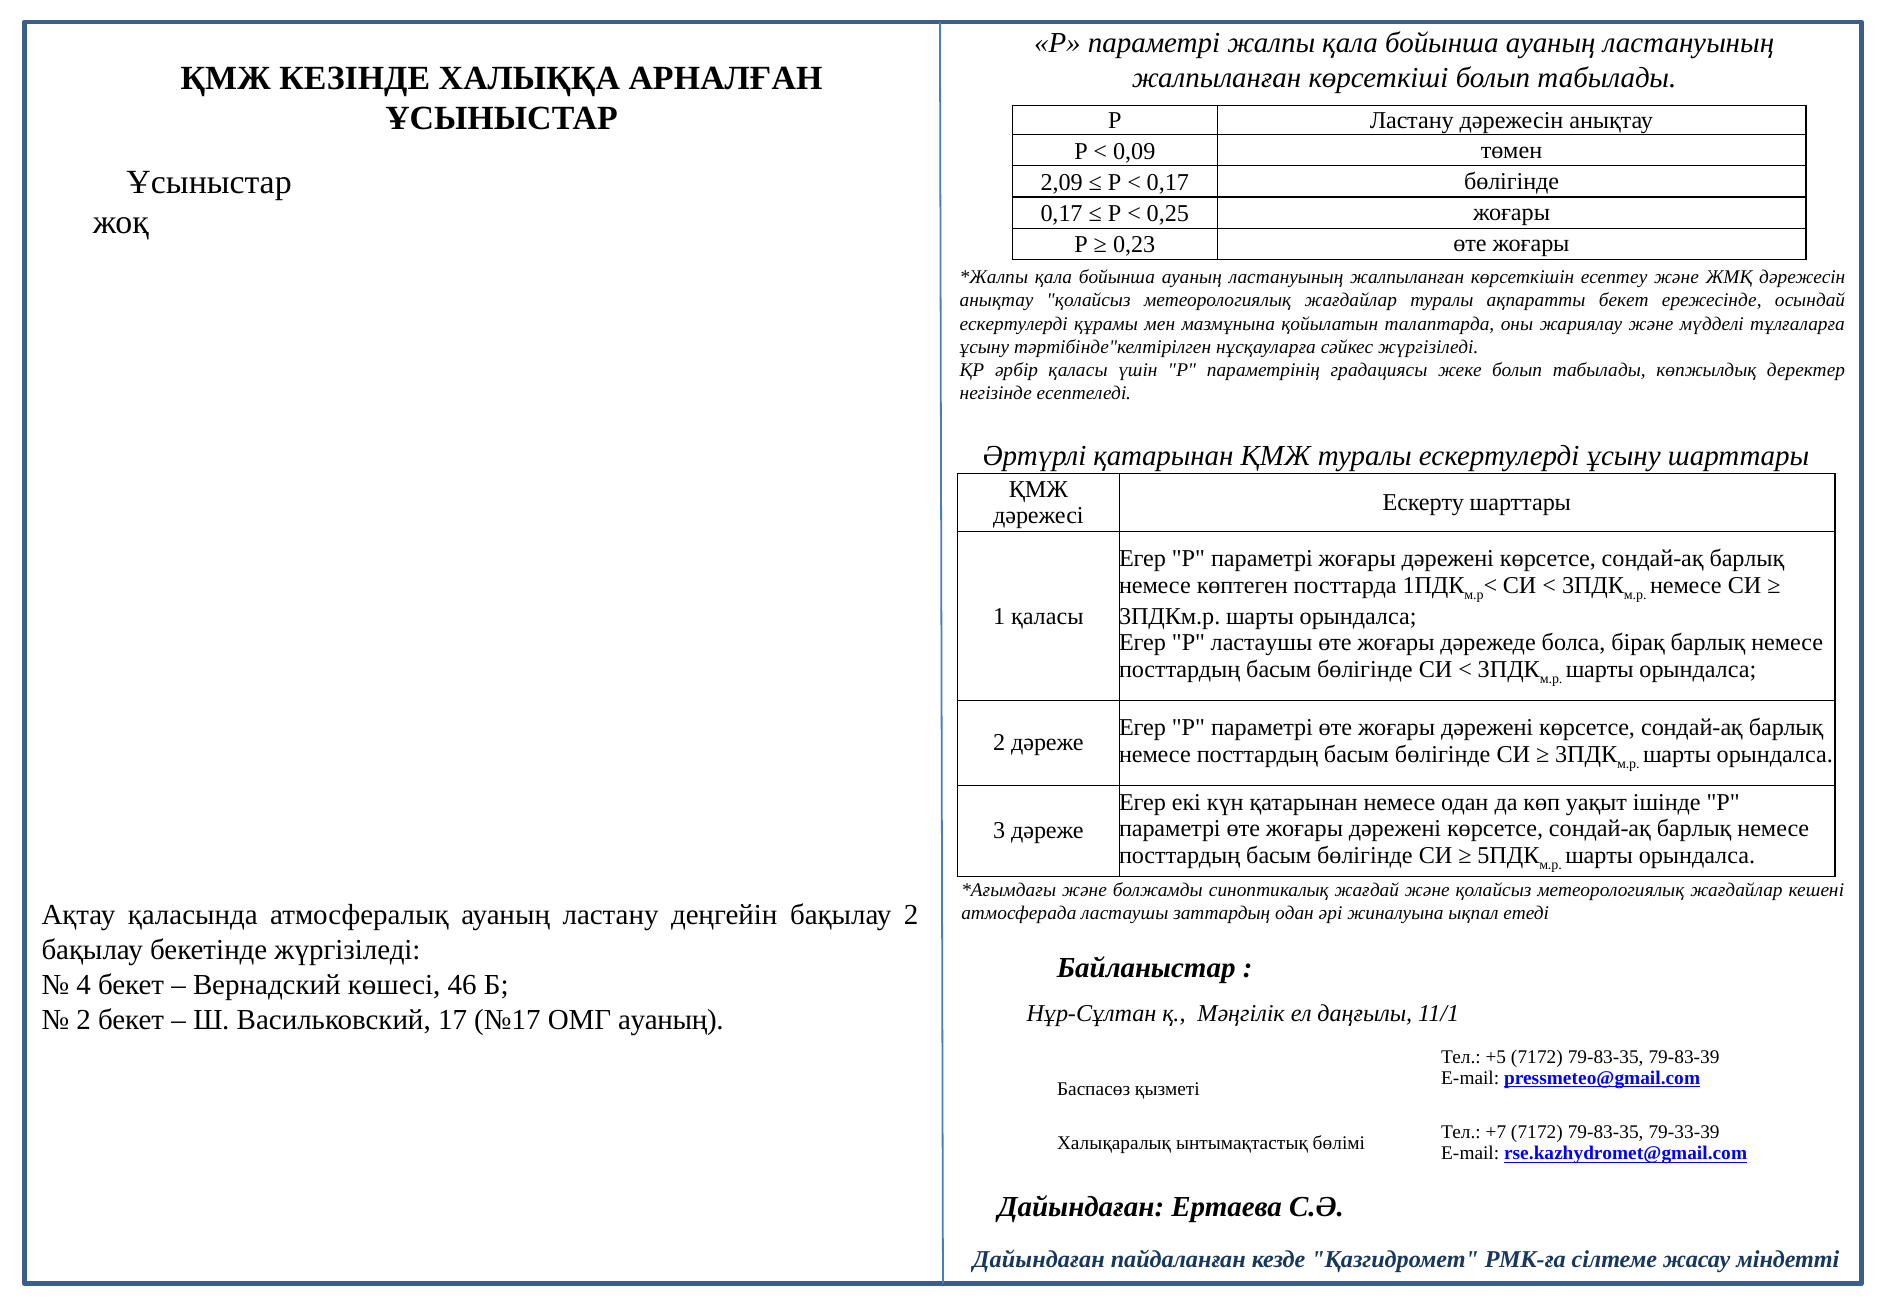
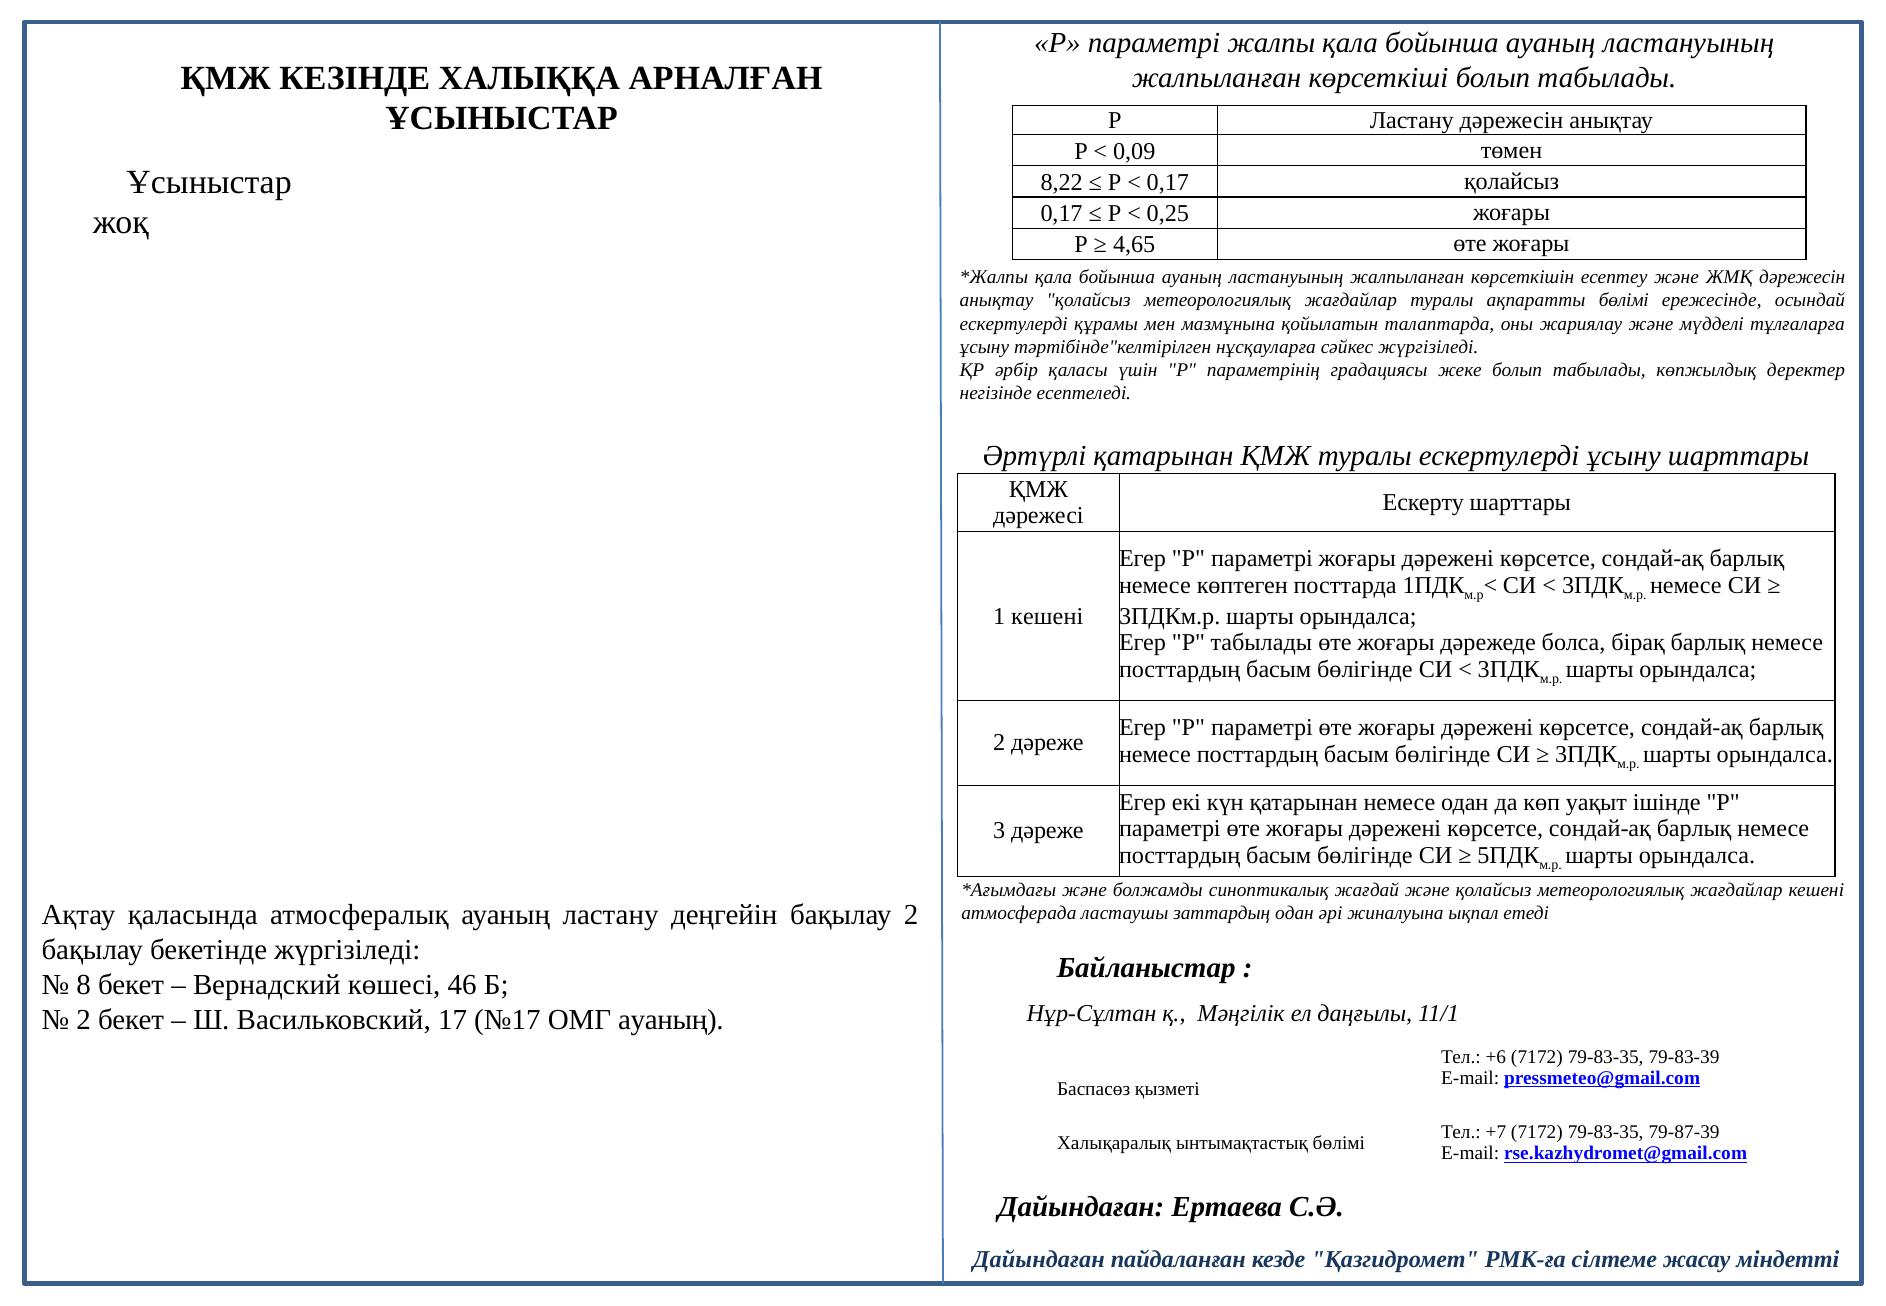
2,09: 2,09 -> 8,22 (1062, 182)
0,17 бөлігінде: бөлігінде -> қолайсыз (1512, 181)
0,23: 0,23 -> 4,65 (1134, 245)
ақпаратты бекет: бекет -> бөлімі (1624, 300)
1 қаласы: қаласы -> кешені (1047, 616)
P ластаушы: ластаушы -> табылады (1261, 643)
4: 4 -> 8 (84, 985)
+5: +5 -> +6 (1496, 1056)
79-33-39: 79-33-39 -> 79-87-39 (1684, 1132)
